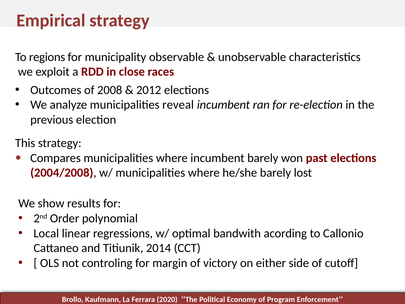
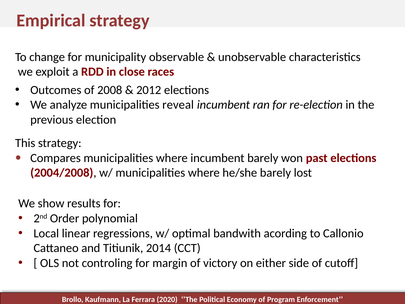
regions: regions -> change (47, 57)
